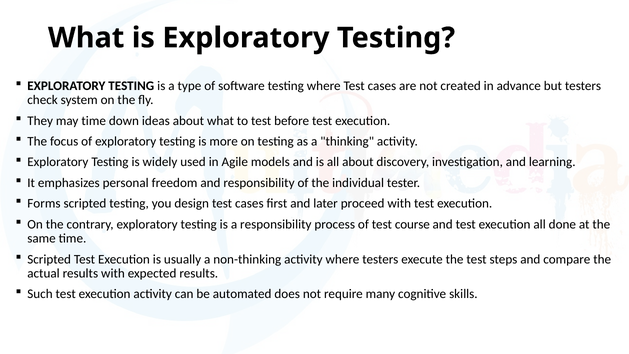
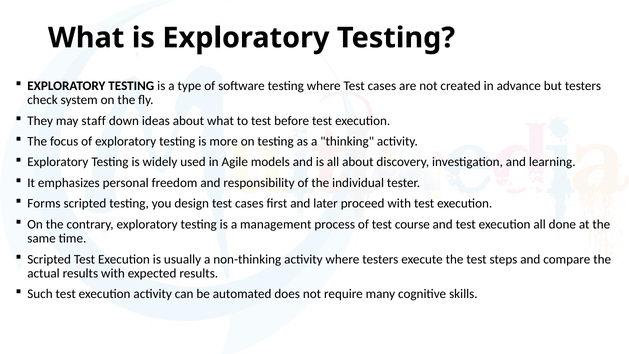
may time: time -> staff (94, 121)
a responsibility: responsibility -> management (276, 224)
